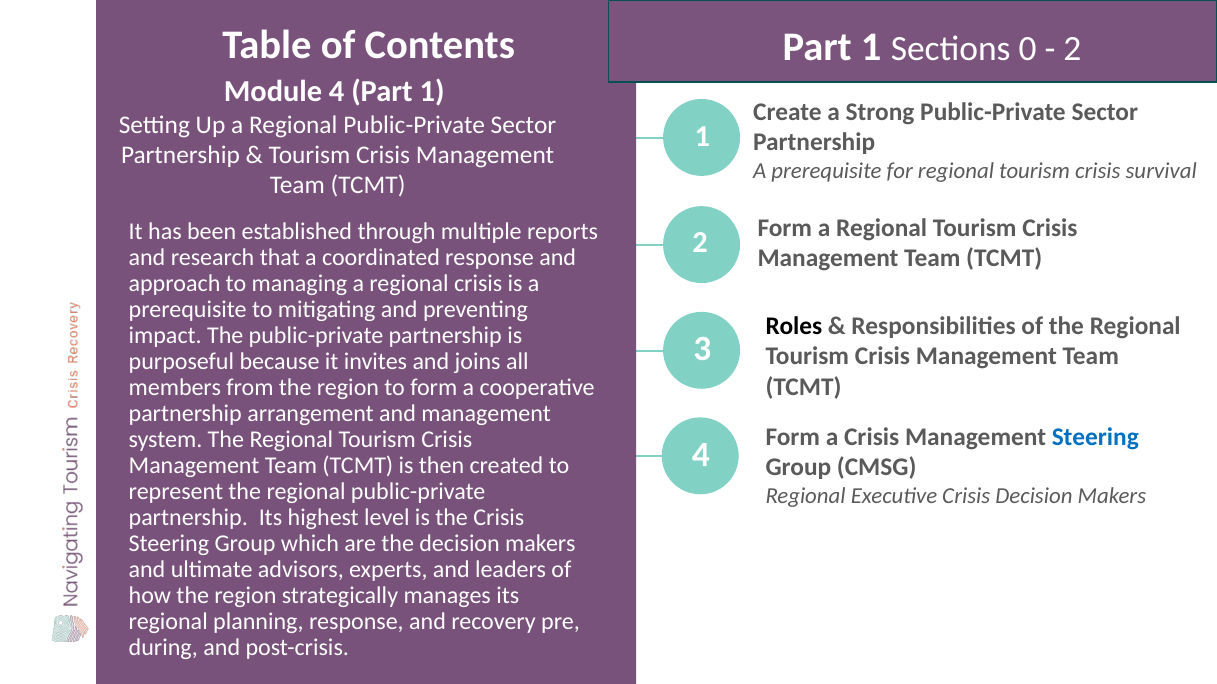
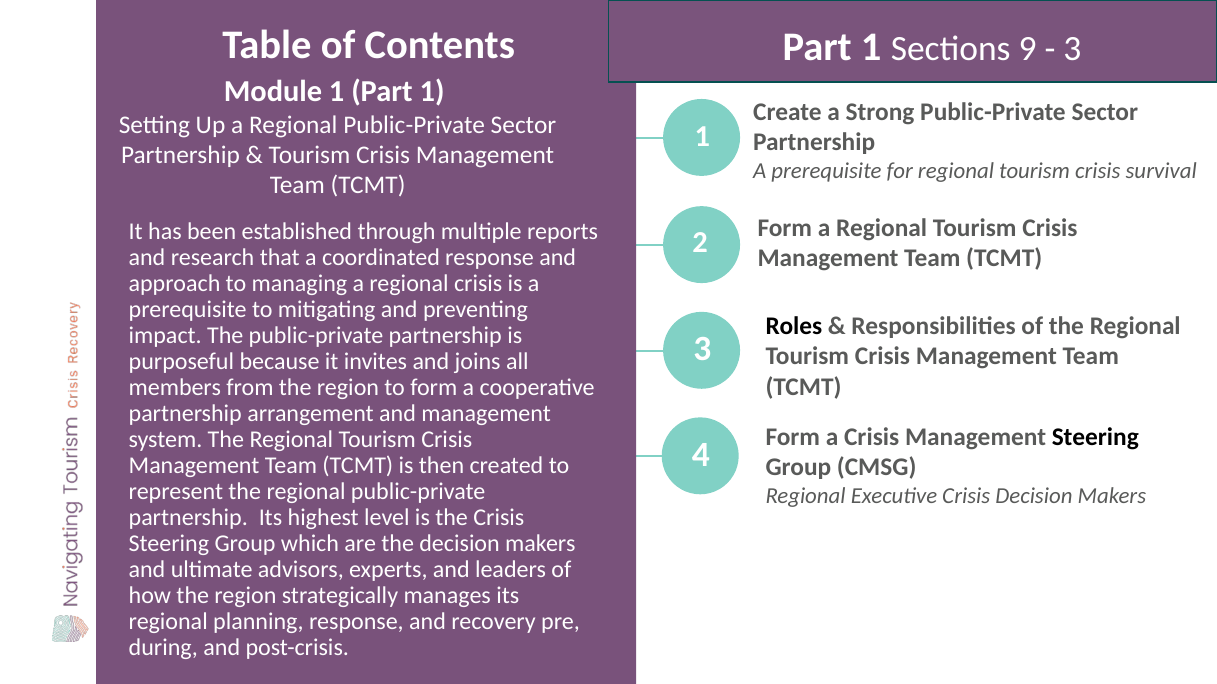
0: 0 -> 9 (1028, 49)
2: 2 -> 3 (1072, 49)
Module 4: 4 -> 1 (337, 92)
Steering colour: blue -> black (1095, 437)
